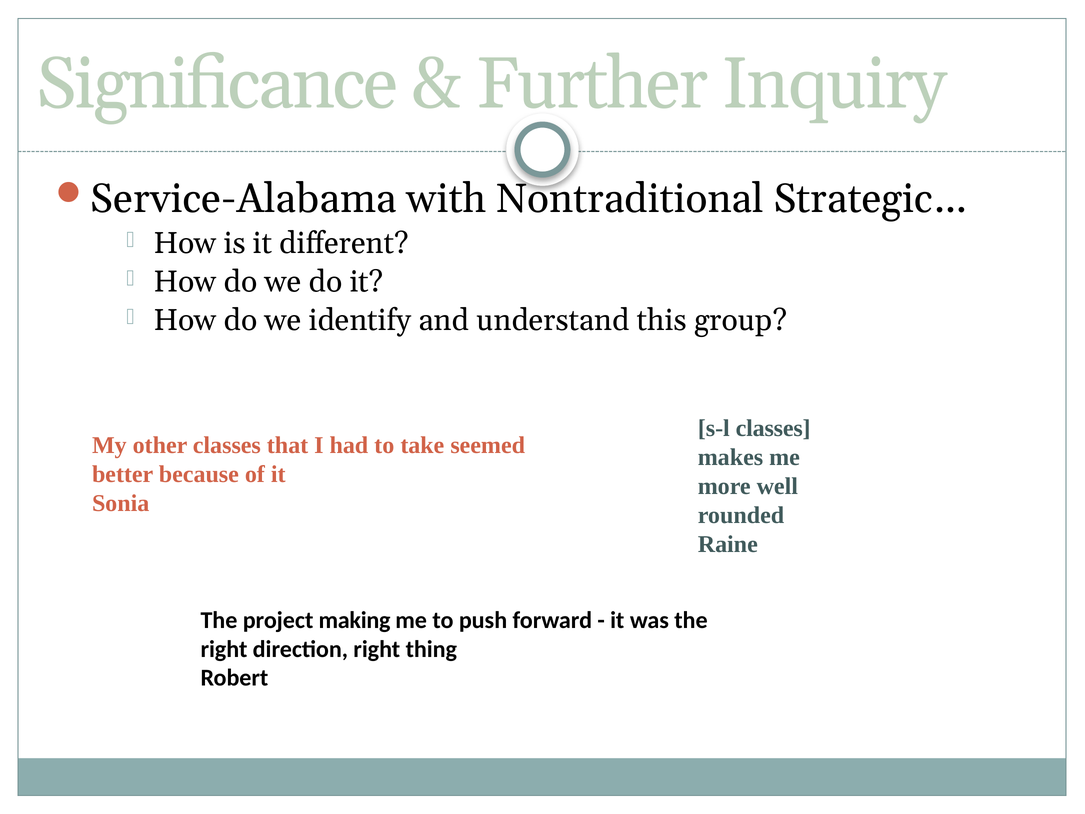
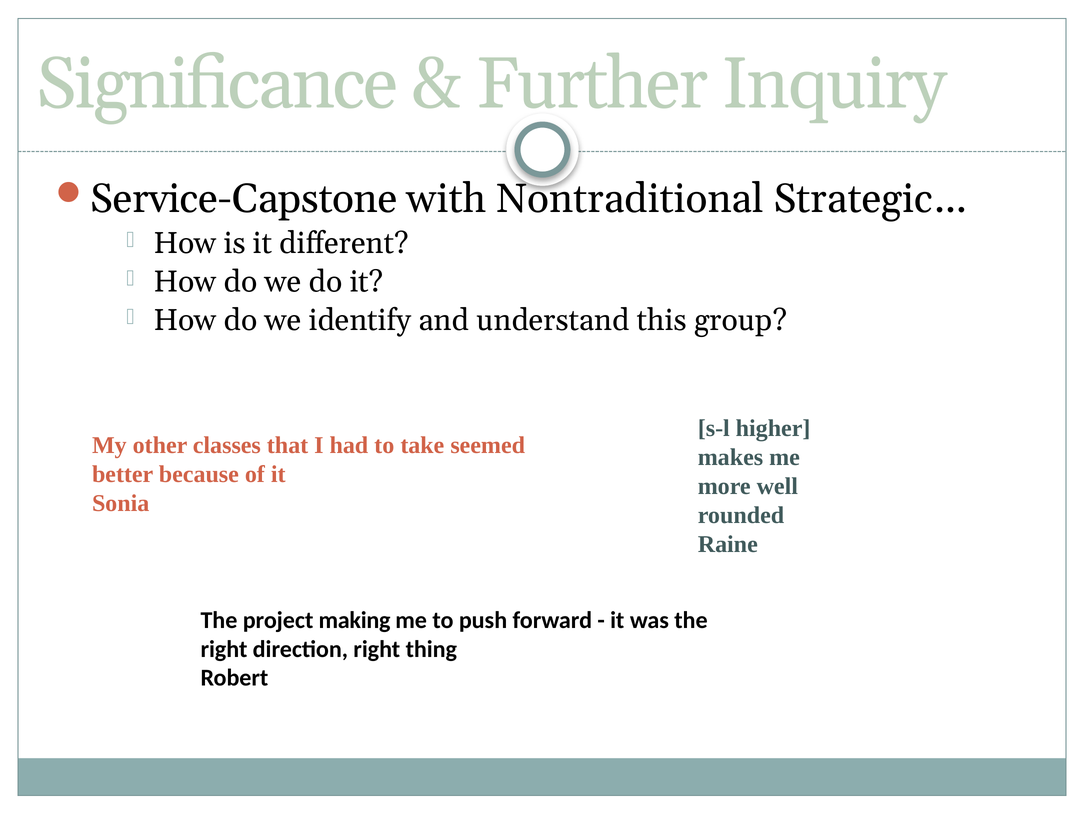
Service-Alabama: Service-Alabama -> Service-Capstone (244, 199)
s-l classes: classes -> higher (773, 428)
